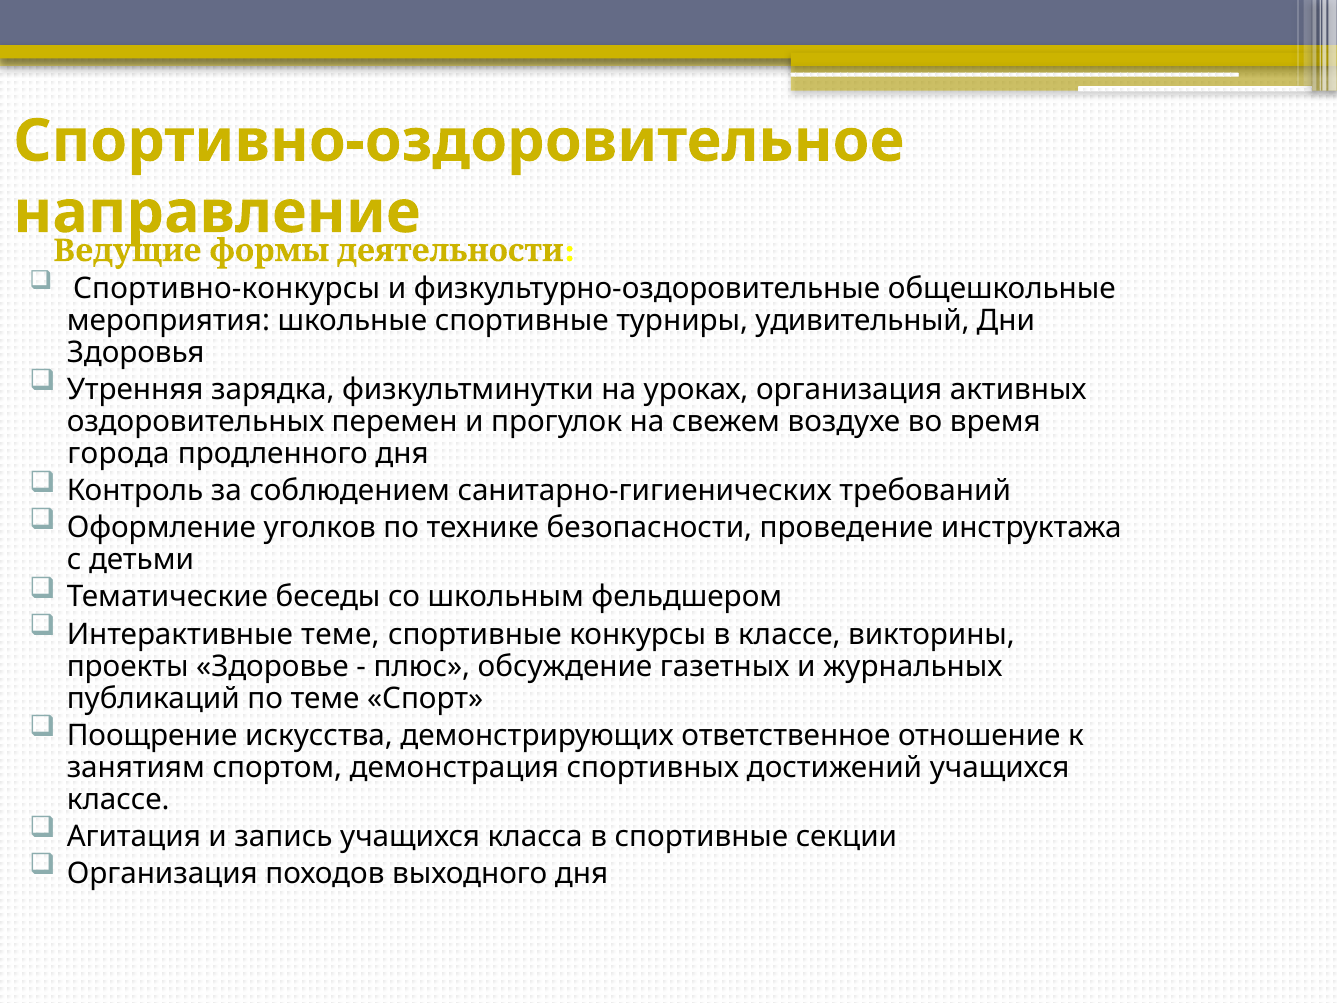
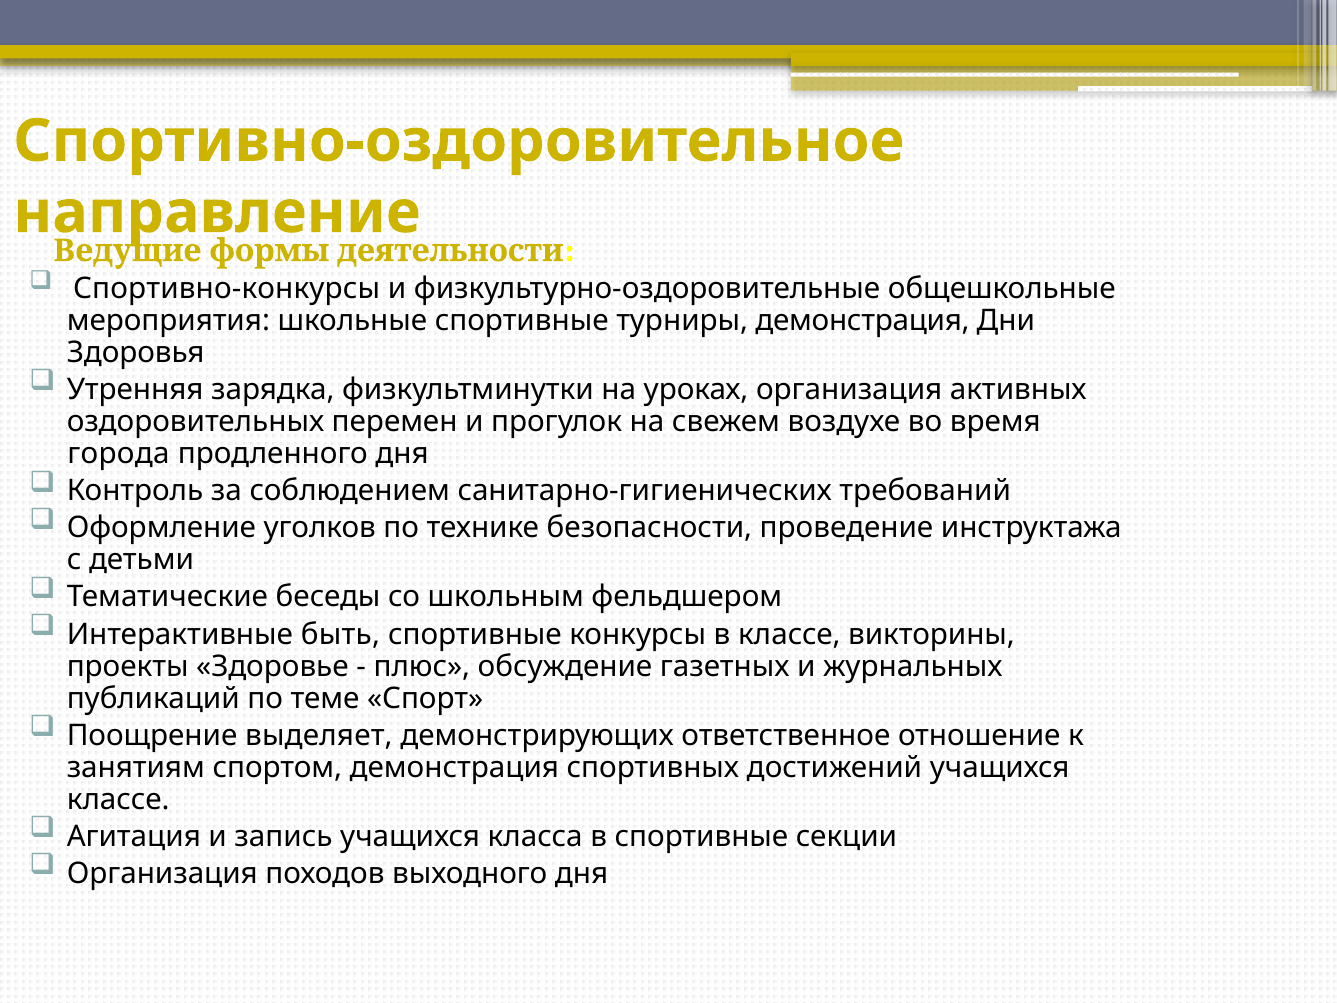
турниры удивительный: удивительный -> демонстрация (862, 321)
Интерактивные теме: теме -> быть (340, 634)
искусства: искусства -> выделяет (319, 735)
